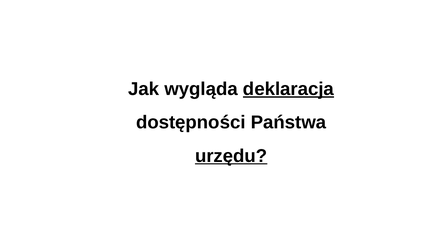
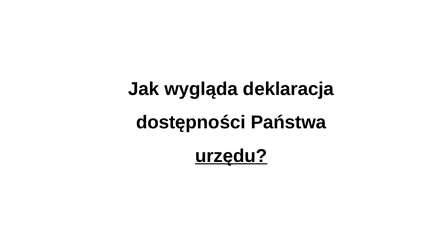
deklaracja underline: present -> none (288, 89)
